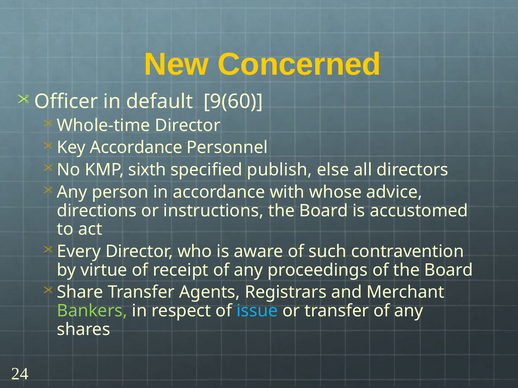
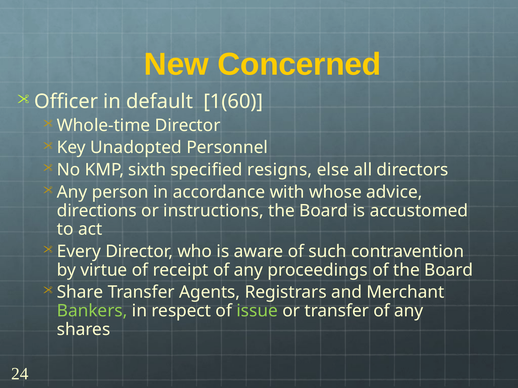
9(60: 9(60 -> 1(60 (233, 102)
Key Accordance: Accordance -> Unadopted (136, 148)
publish: publish -> resigns (280, 170)
issue colour: light blue -> light green (257, 311)
